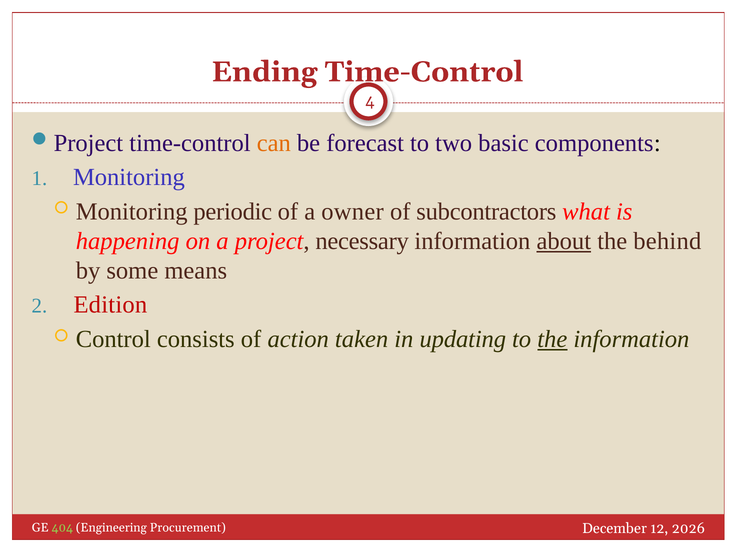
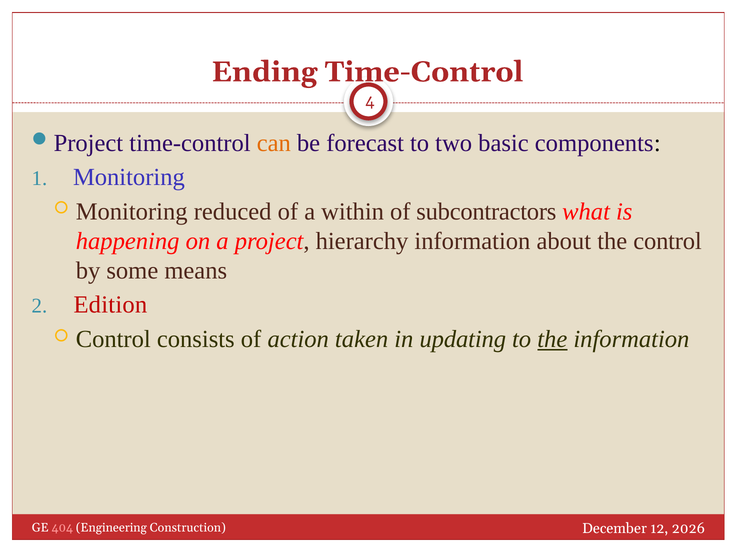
periodic: periodic -> reduced (233, 212)
owner: owner -> within (353, 212)
necessary: necessary -> hierarchy (362, 241)
about underline: present -> none (564, 241)
the behind: behind -> control (668, 241)
404 colour: light green -> pink (62, 529)
Procurement: Procurement -> Construction (188, 529)
